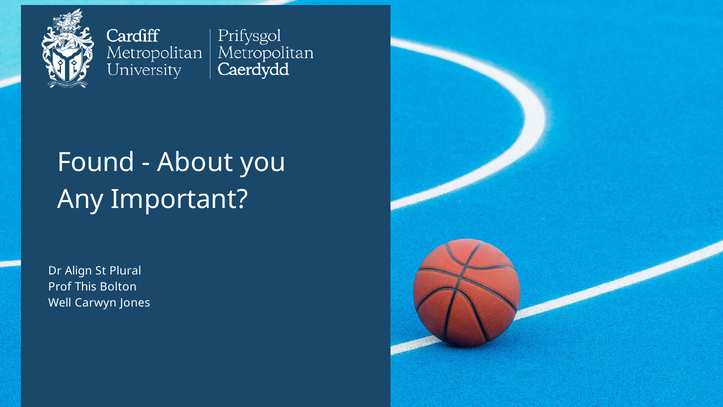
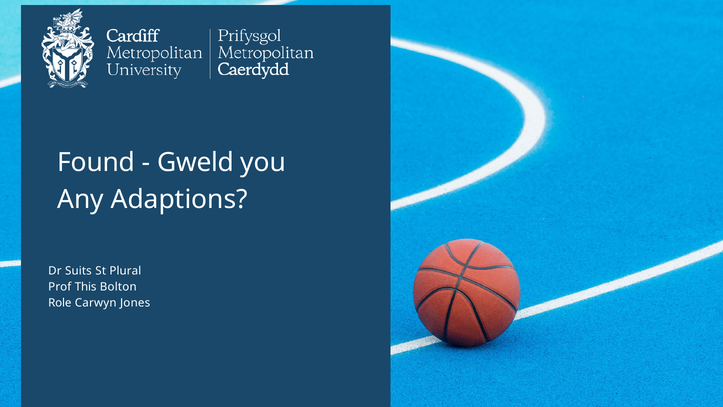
About: About -> Gweld (196, 163)
Important: Important -> Adaptions (179, 200)
Align: Align -> Suits (78, 271)
Well: Well -> Role (60, 303)
